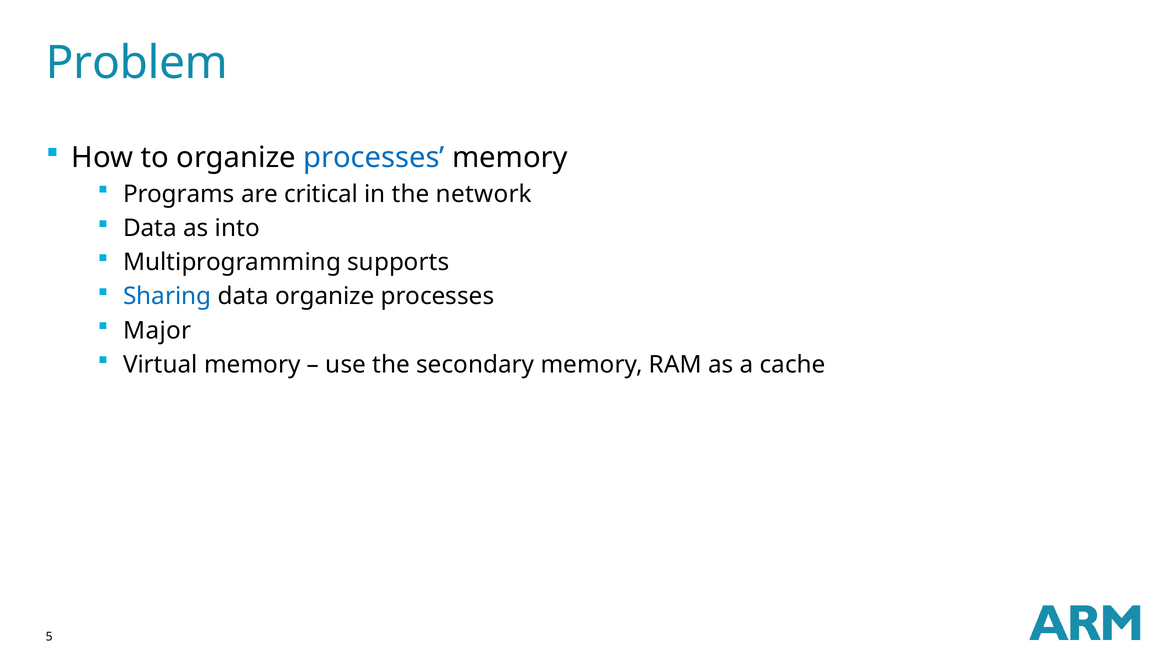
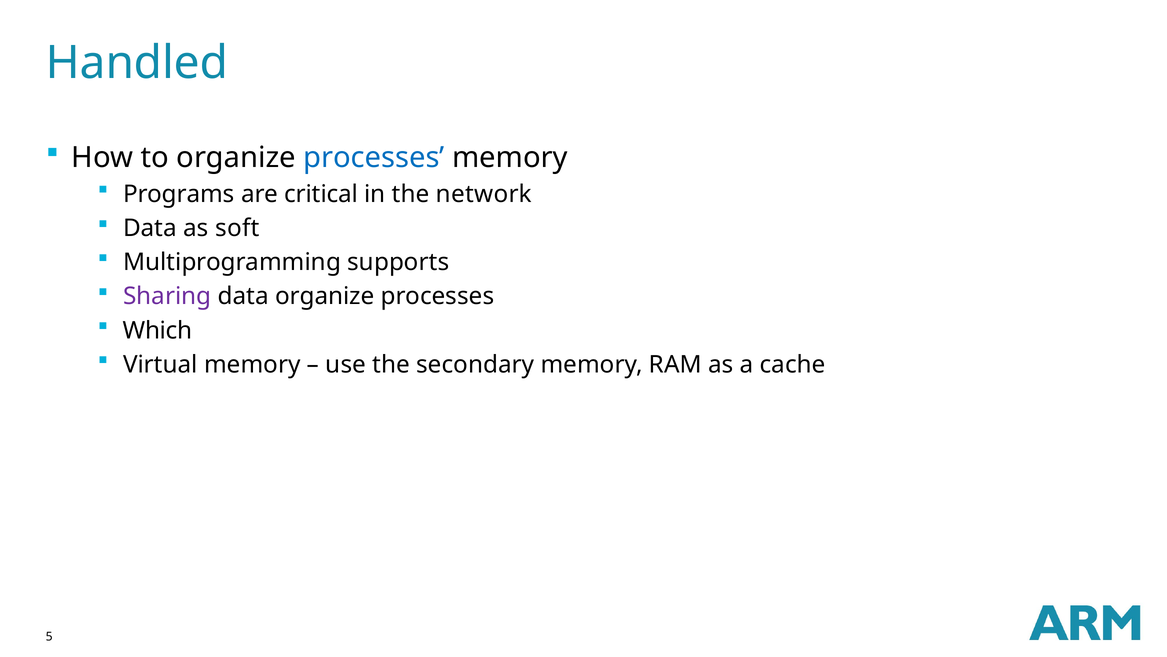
Problem: Problem -> Handled (137, 63)
into: into -> soft (237, 228)
Sharing colour: blue -> purple (167, 296)
Major: Major -> Which (157, 330)
